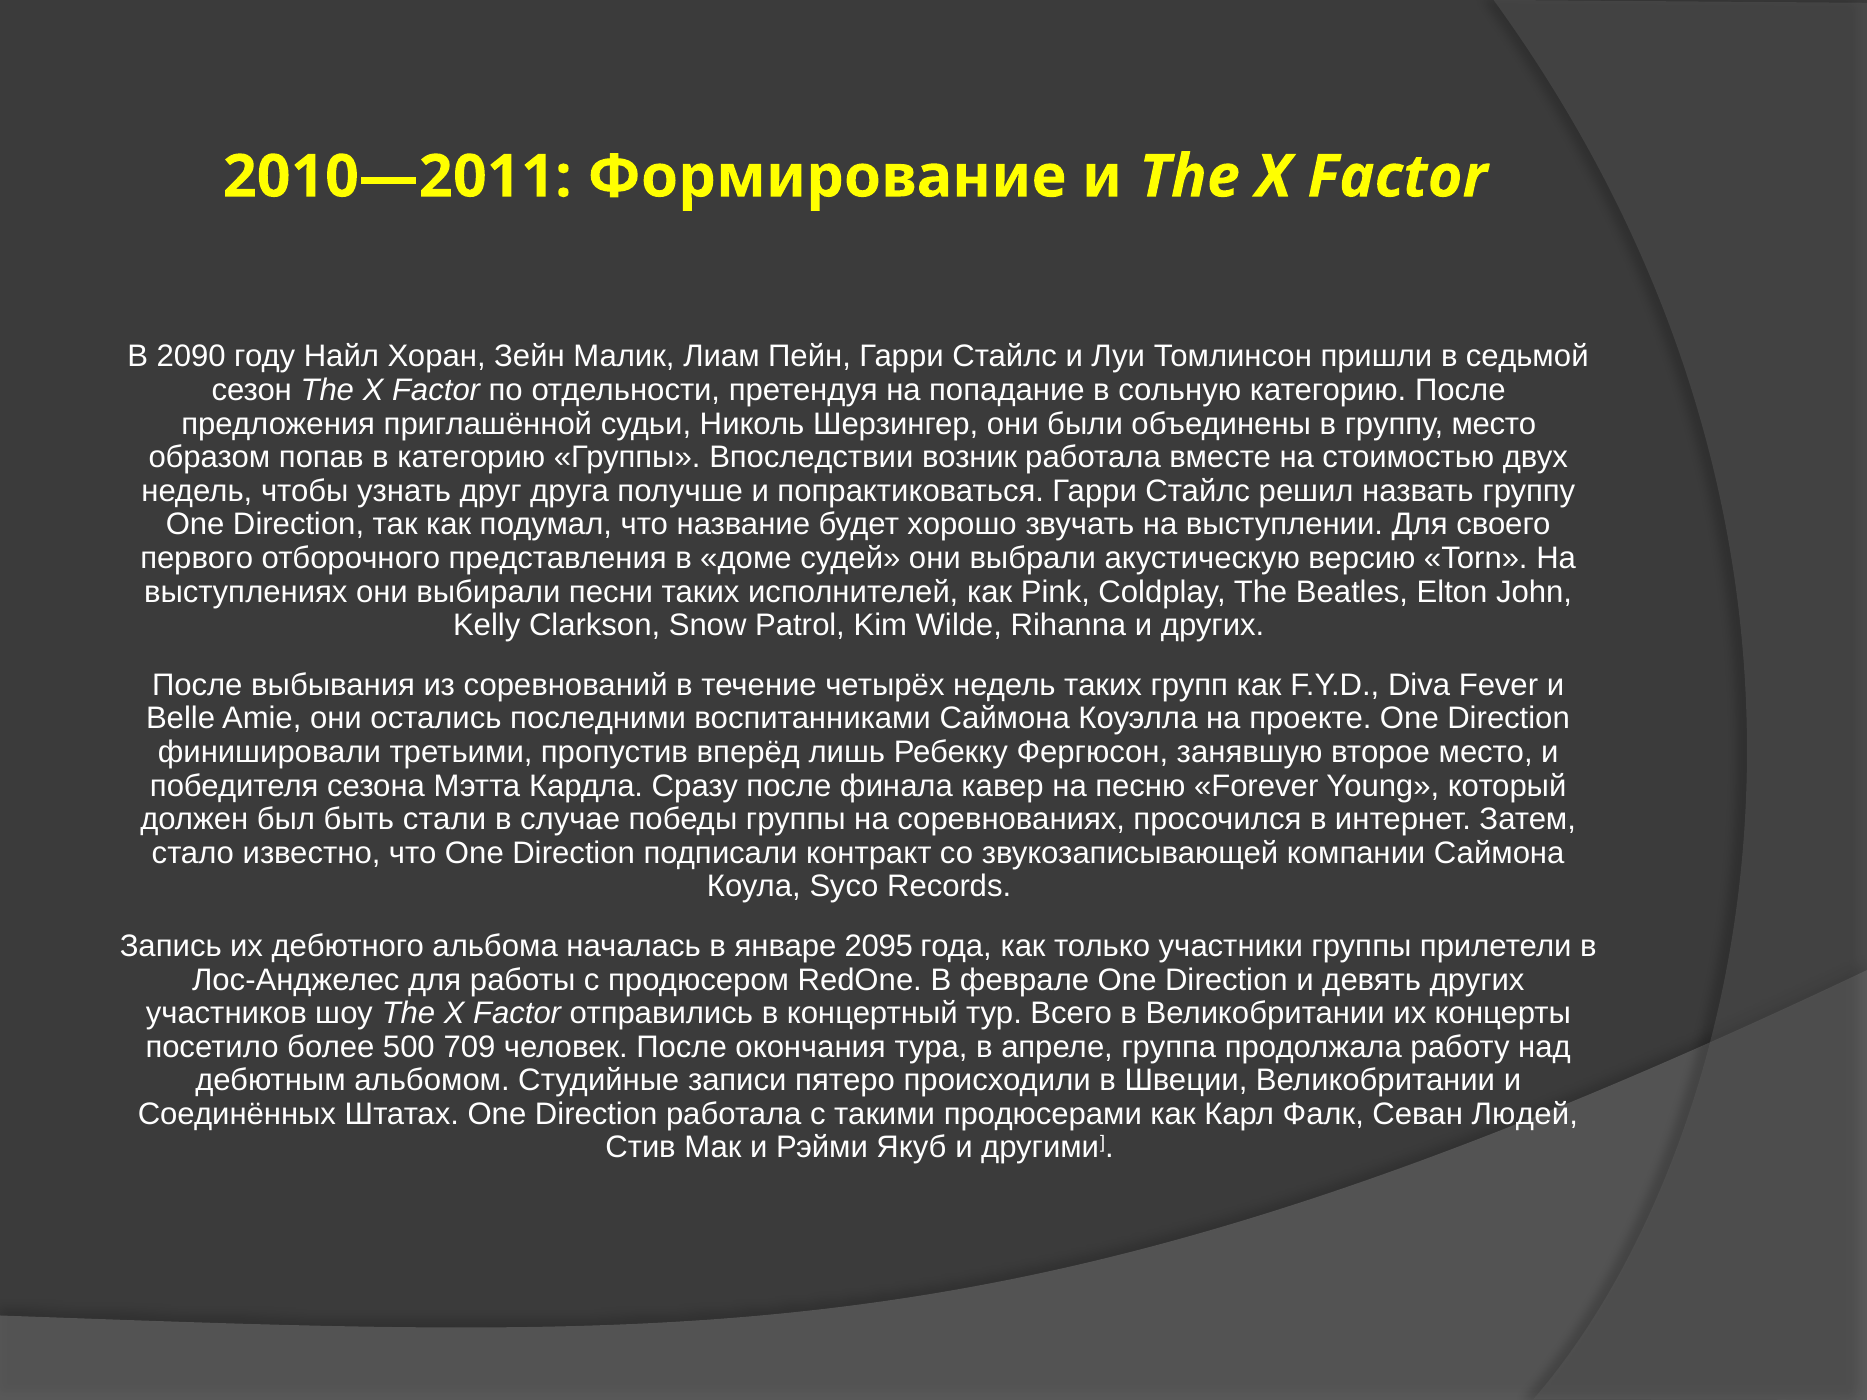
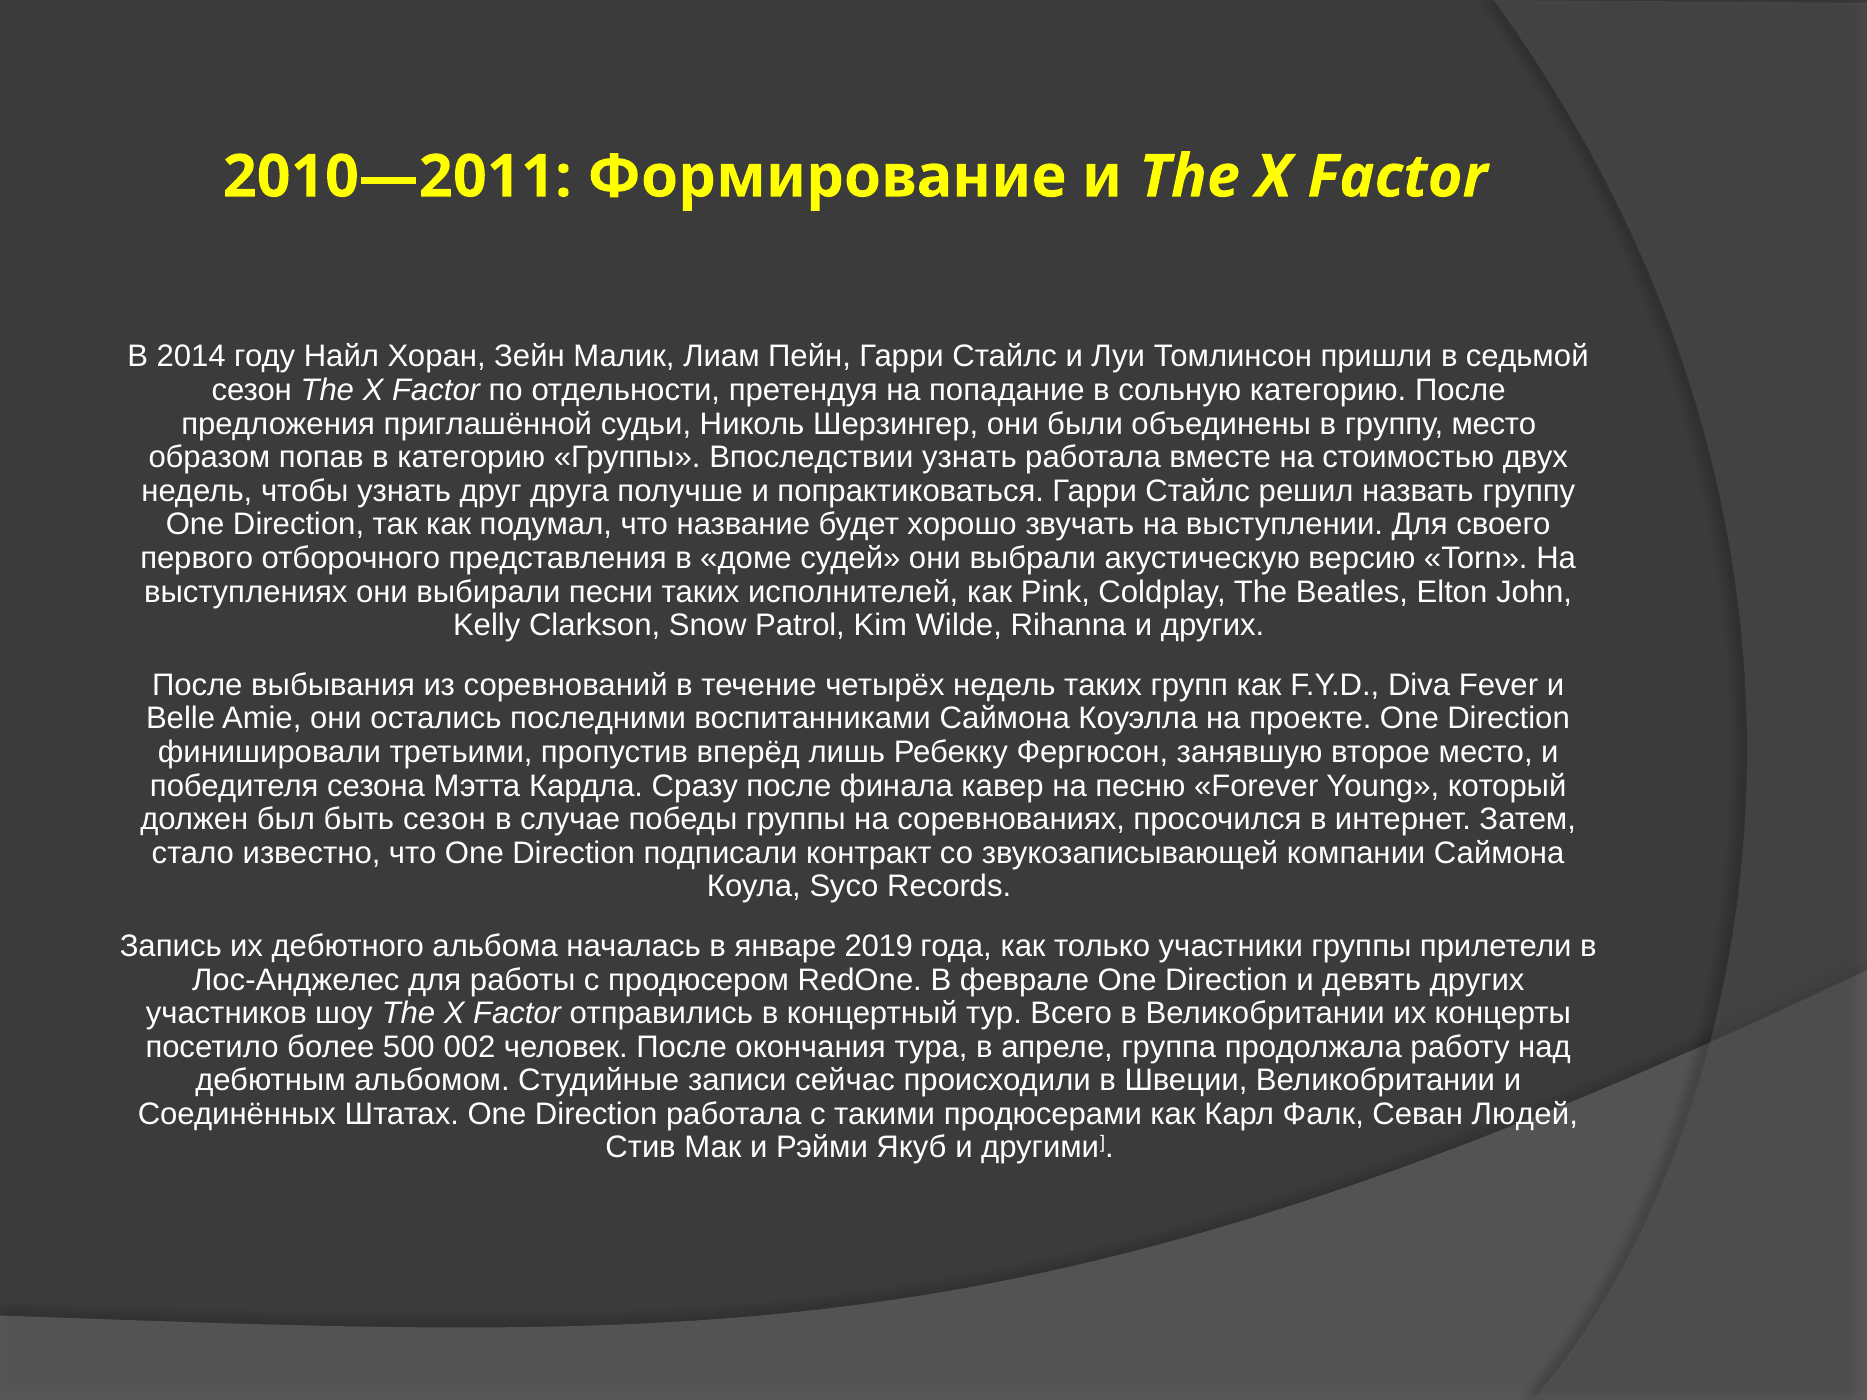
2090: 2090 -> 2014 (191, 357)
Впоследствии возник: возник -> узнать (969, 458)
быть стали: стали -> сезон (444, 820)
2095: 2095 -> 2019 (879, 946)
709: 709 -> 002 (469, 1047)
пятеро: пятеро -> сейчас (845, 1081)
